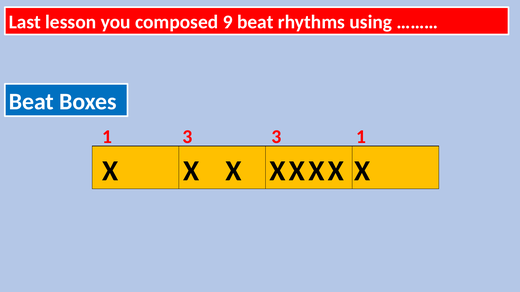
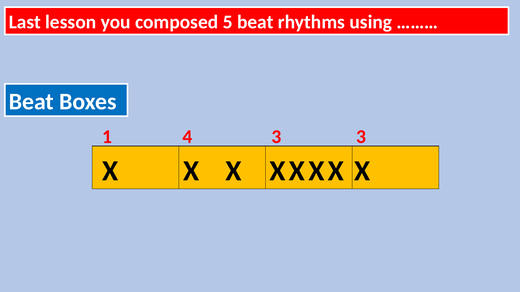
9: 9 -> 5 (228, 22)
1 3: 3 -> 4 (187, 137)
3 1: 1 -> 3 (361, 137)
